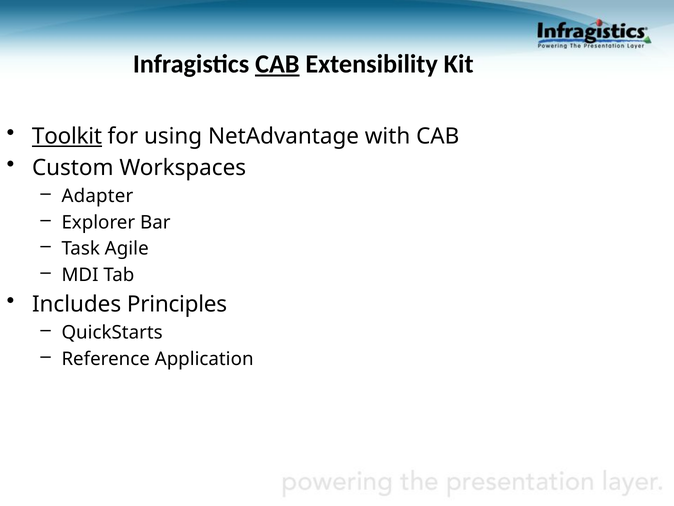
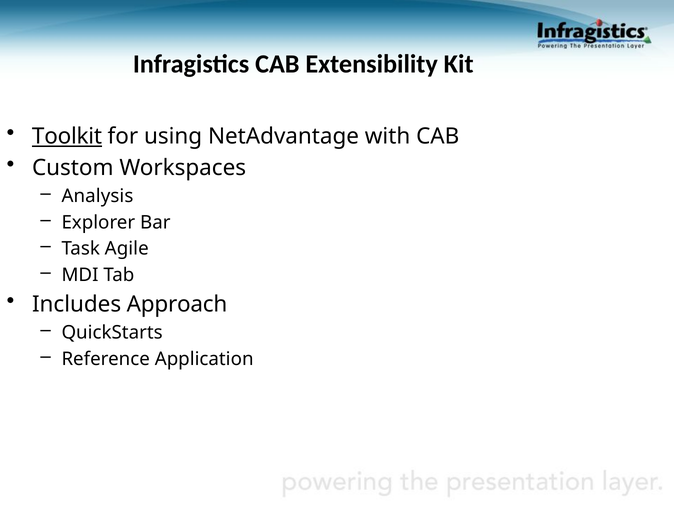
CAB underline: present -> none (277, 64)
Adapter: Adapter -> Analysis (97, 196)
Principles: Principles -> Approach (177, 304)
